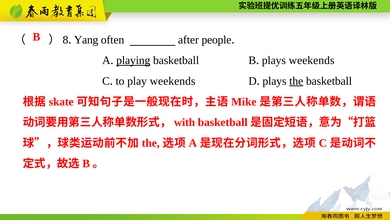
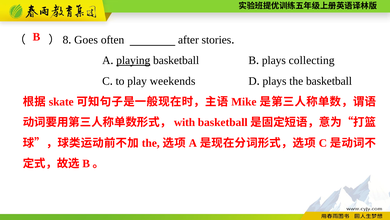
Yang: Yang -> Goes (86, 40)
people: people -> stories (216, 40)
plays weekends: weekends -> collecting (312, 60)
the underline: present -> none (296, 81)
